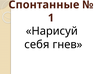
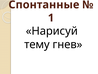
себя: себя -> тему (37, 44)
